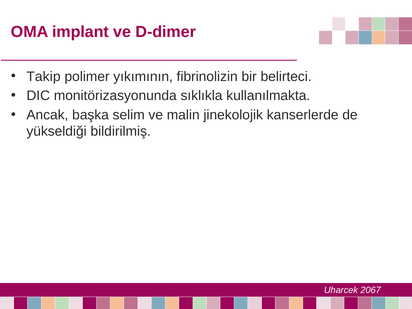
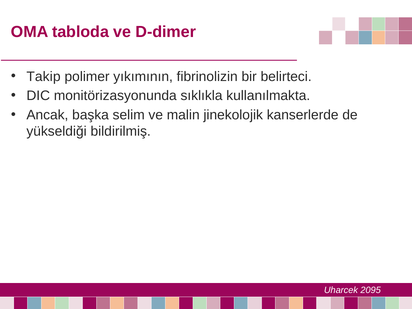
implant: implant -> tabloda (81, 32)
2067: 2067 -> 2095 (371, 290)
